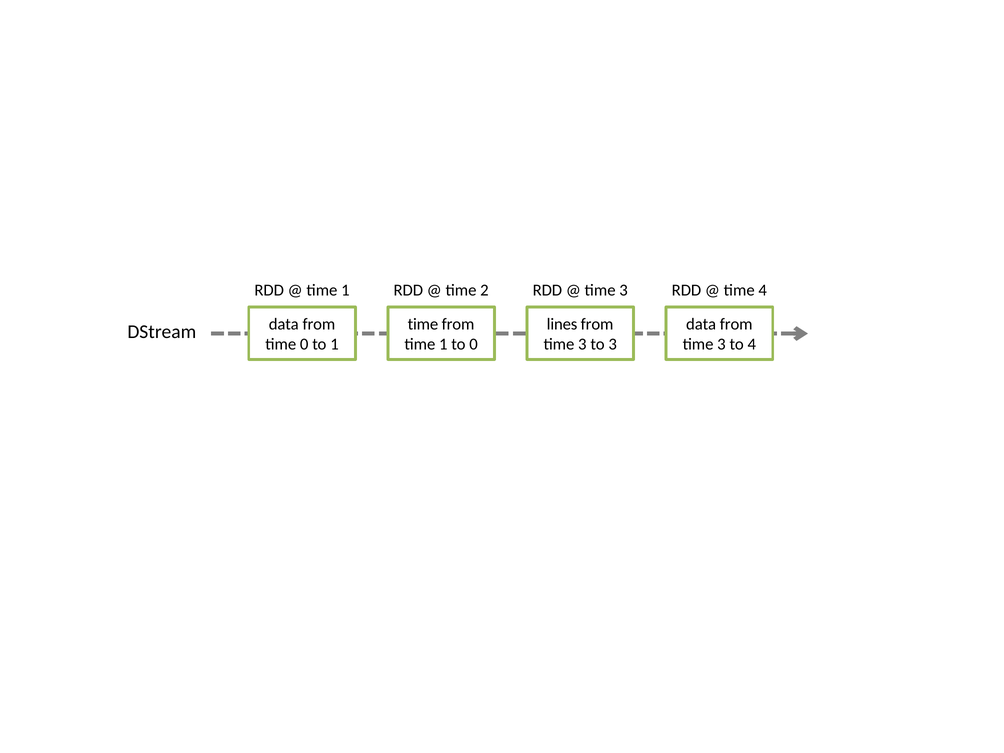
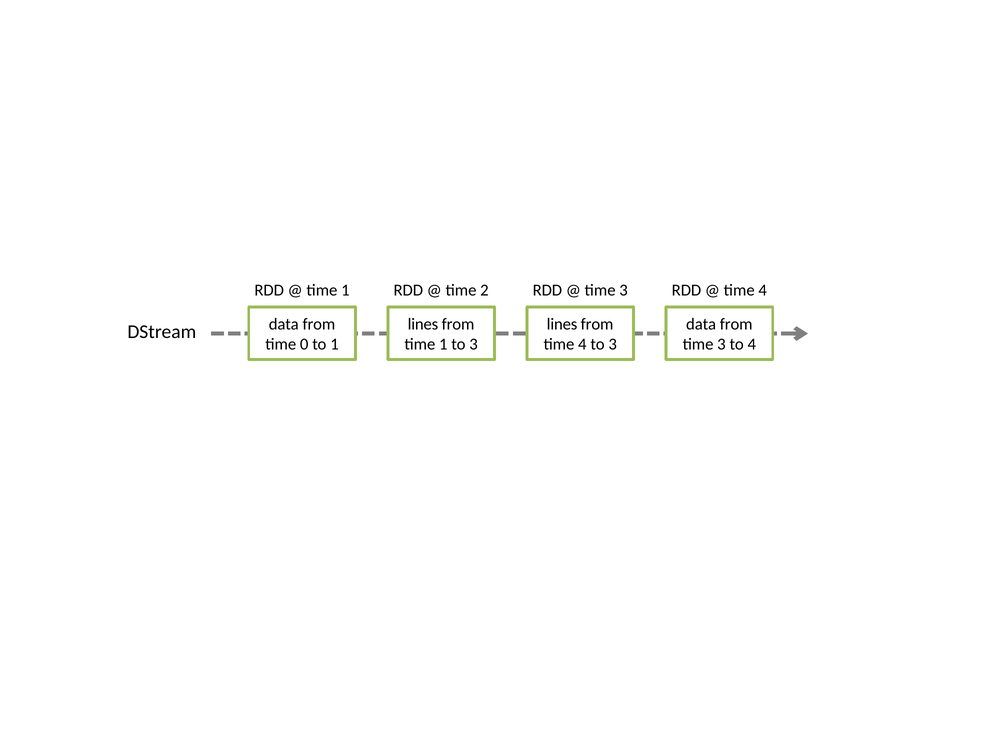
time: time -> lines (423, 324)
1 to 0: 0 -> 3 (474, 344)
3: 3 -> 4 (582, 344)
